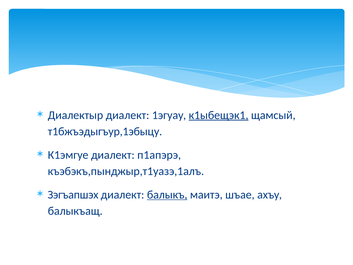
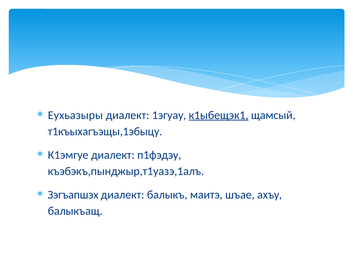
Диалектыр: Диалектыр -> Еухьазыры (75, 115)
т1бжъэдыгъур,1эбыцу: т1бжъэдыгъур,1эбыцу -> т1къыхагъэщы,1эбыцу (105, 131)
п1апэрэ: п1апэрэ -> п1фэдэу (159, 155)
балыкъ underline: present -> none (167, 194)
